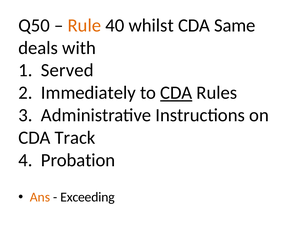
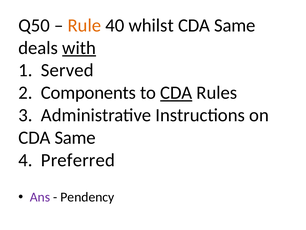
with underline: none -> present (79, 48)
Immediately: Immediately -> Components (88, 93)
Track: Track -> Same (75, 137)
Probation: Probation -> Preferred (78, 160)
Ans colour: orange -> purple (40, 197)
Exceeding: Exceeding -> Pendency (87, 197)
